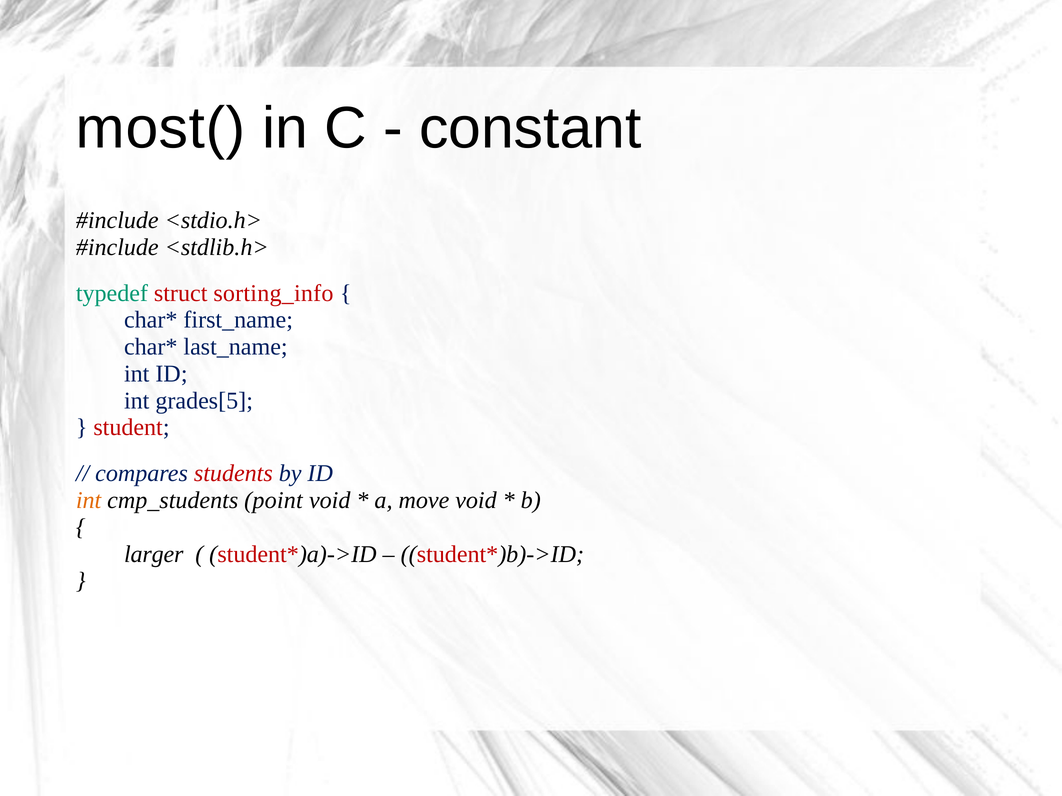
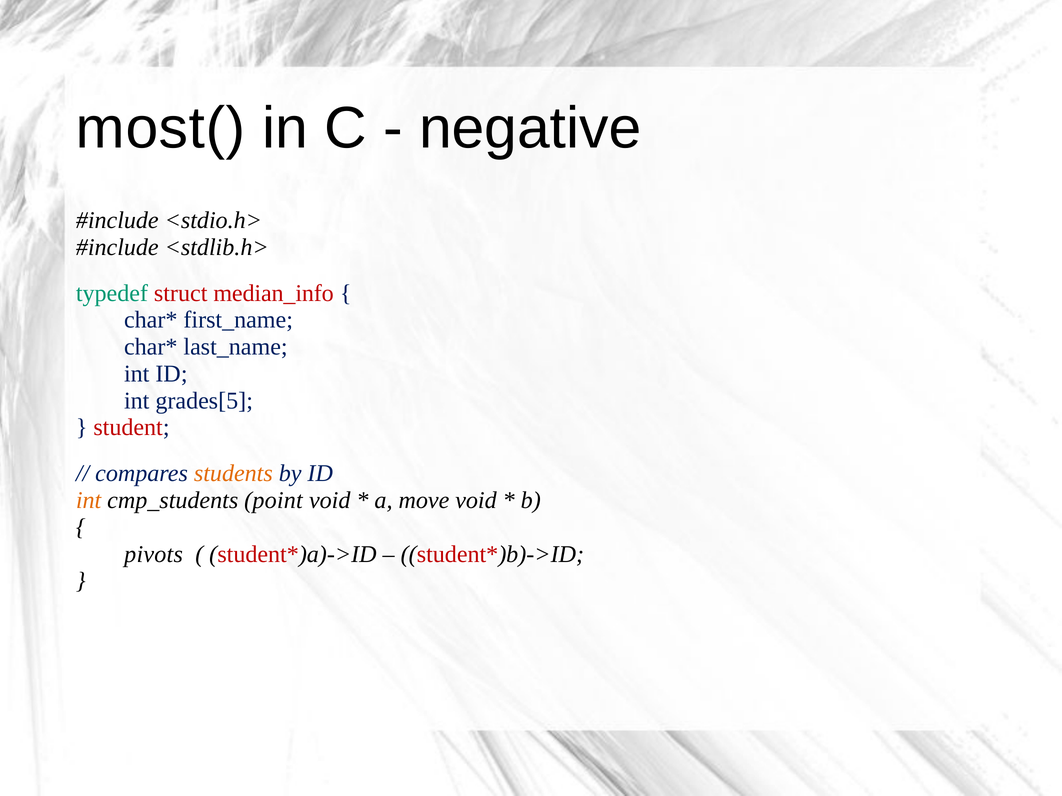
constant: constant -> negative (530, 128)
sorting_info: sorting_info -> median_info (274, 293)
students colour: red -> orange (233, 474)
larger: larger -> pivots (154, 554)
